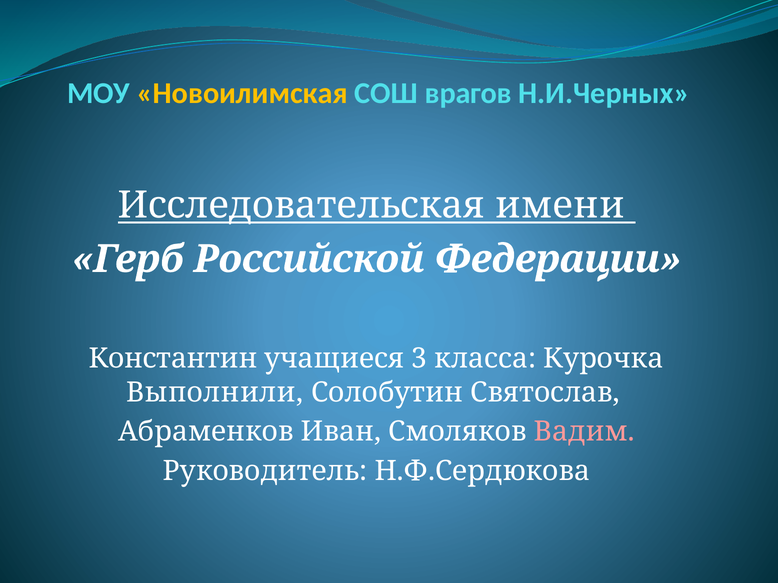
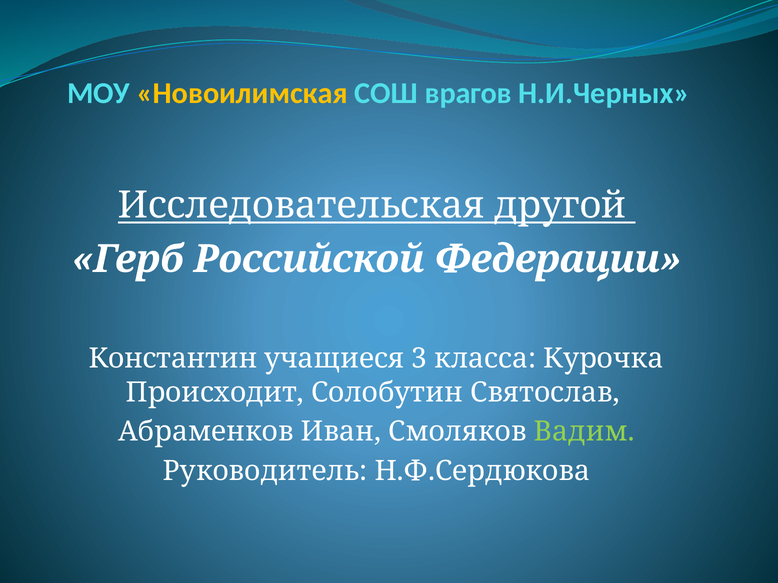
имени: имени -> другой (560, 205)
Выполнили: Выполнили -> Происходит (215, 393)
Вадим colour: pink -> light green (584, 432)
